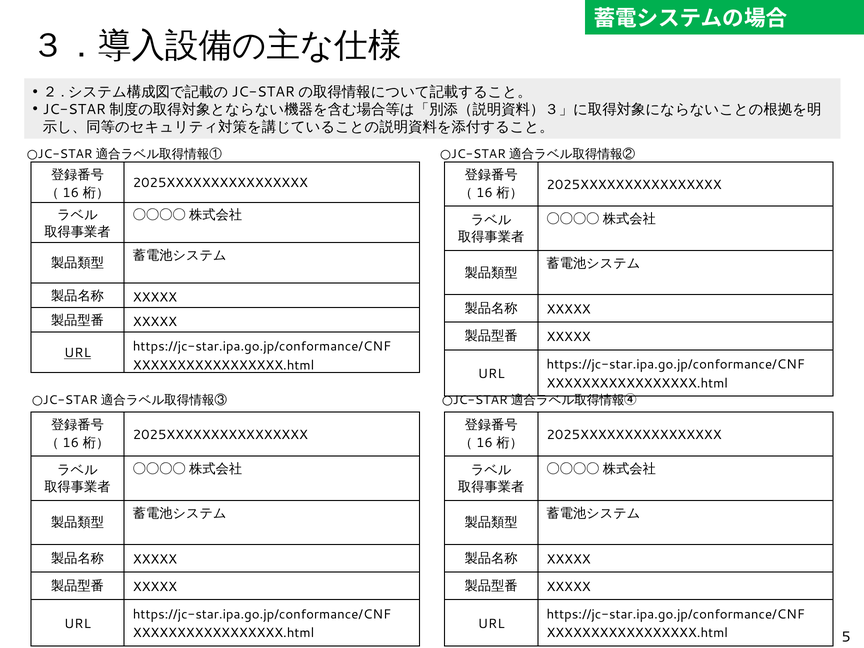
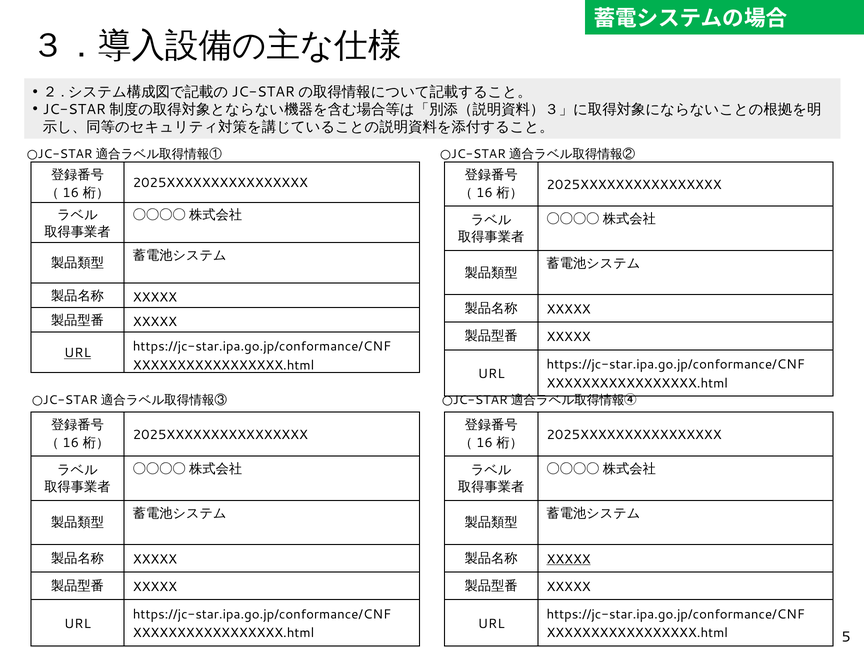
XXXXX underline: none -> present (569, 559)
